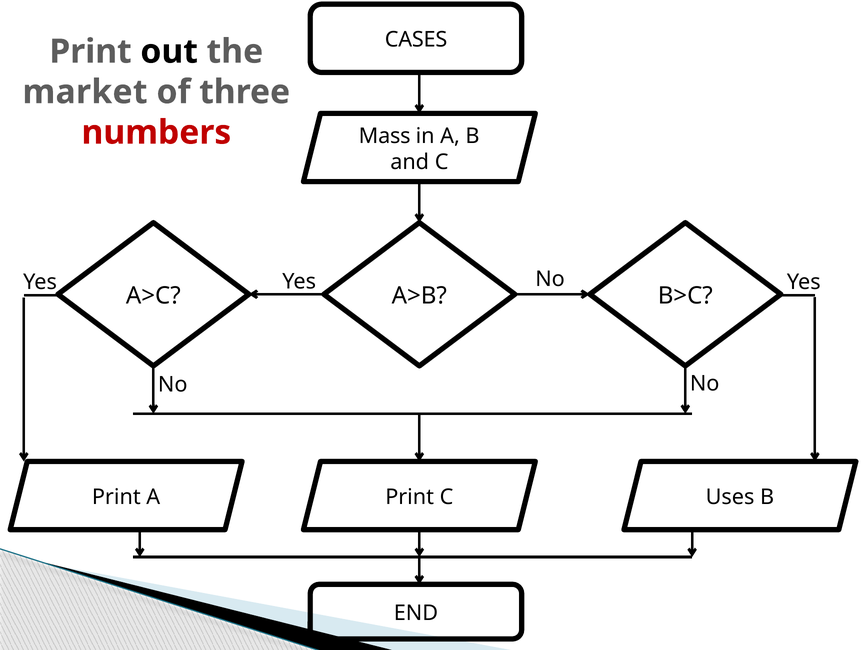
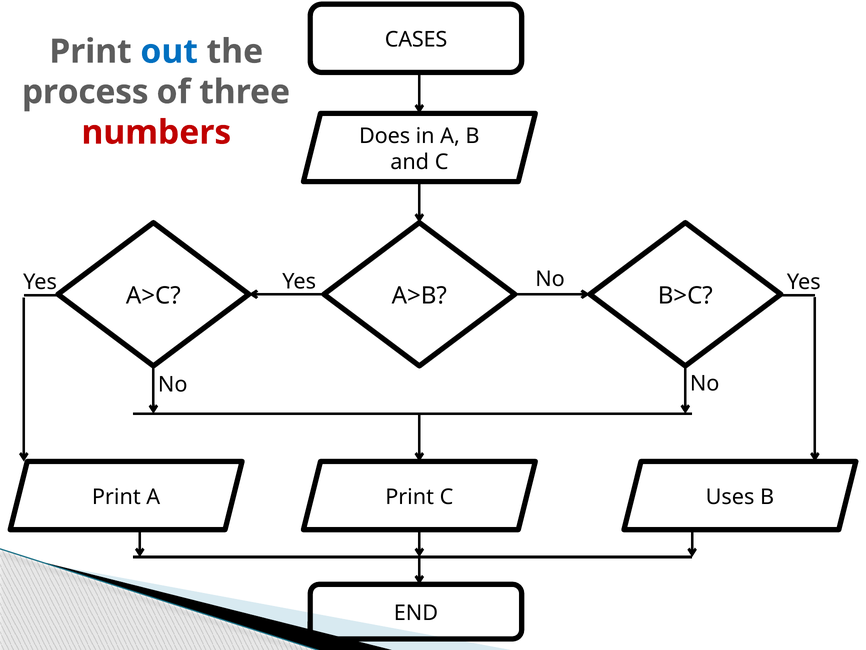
out colour: black -> blue (169, 52)
market: market -> process (85, 92)
Mass: Mass -> Does (385, 136)
